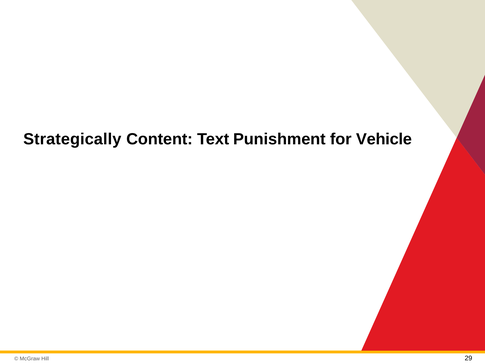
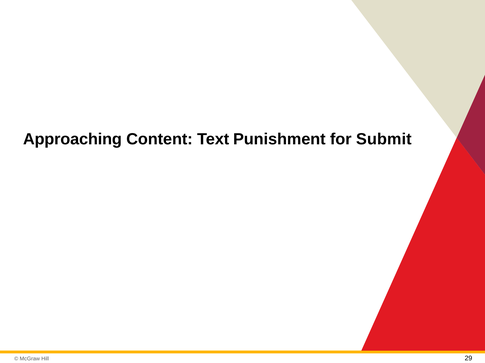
Strategically: Strategically -> Approaching (72, 139)
Vehicle: Vehicle -> Submit (384, 139)
